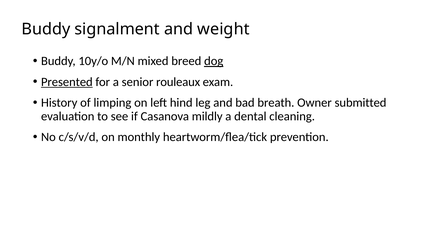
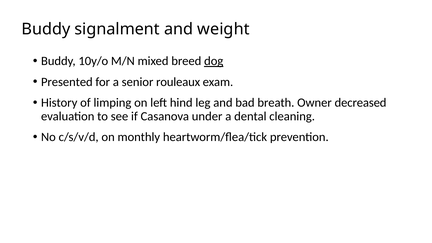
Presented underline: present -> none (67, 82)
submitted: submitted -> decreased (361, 103)
mildly: mildly -> under (207, 116)
